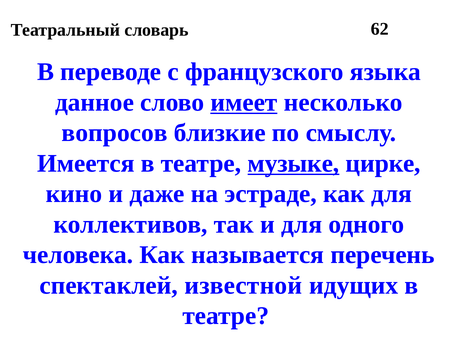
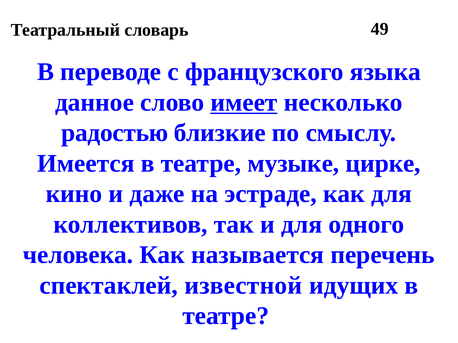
62: 62 -> 49 (380, 29)
вопросов: вопросов -> радостью (115, 133)
музыке underline: present -> none (293, 164)
